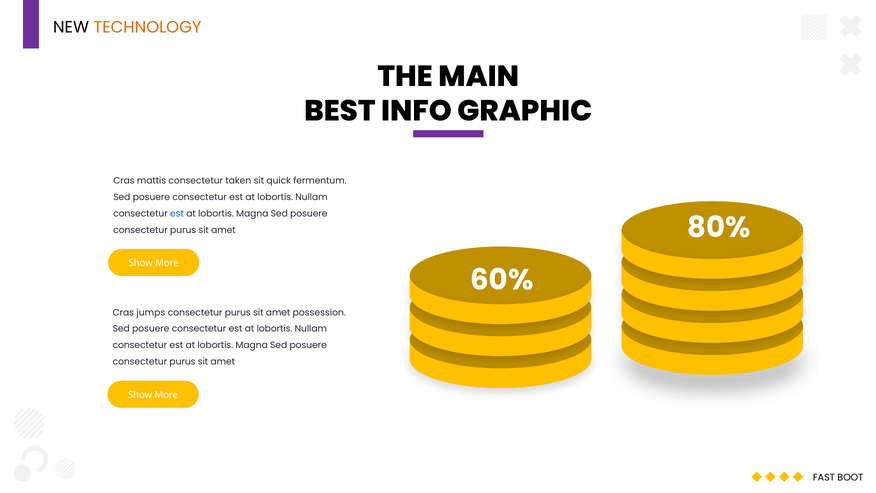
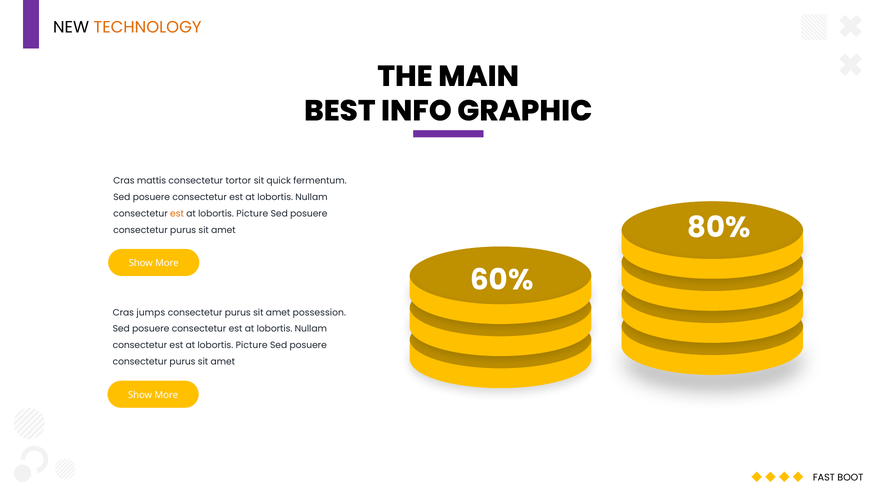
taken: taken -> tortor (238, 181)
est colour: blue -> orange (177, 214)
Magna: Magna -> Picture (252, 214)
Magna: Magna -> Picture (252, 345)
